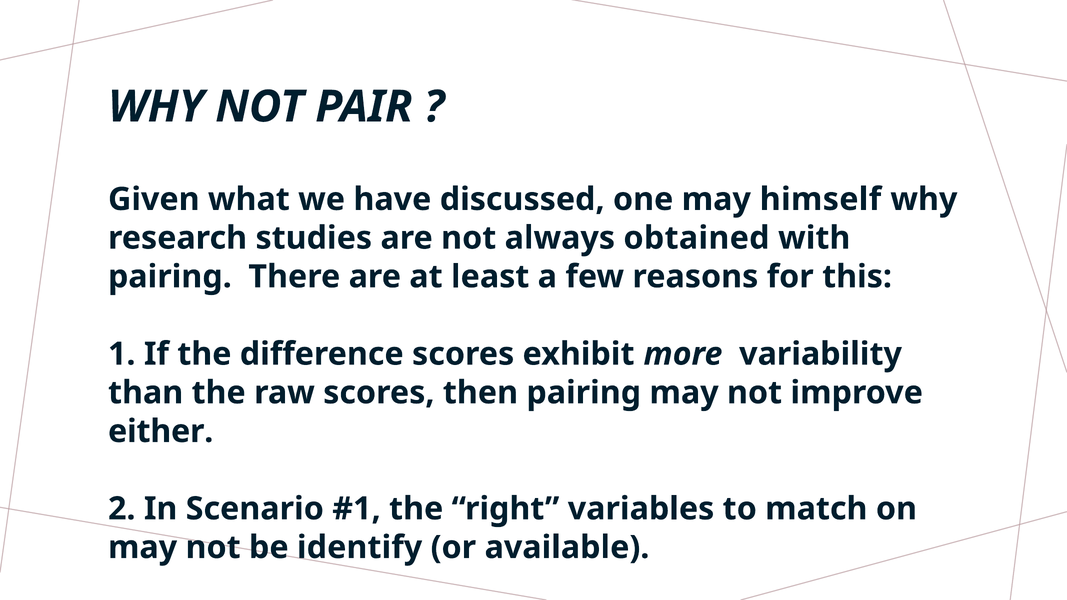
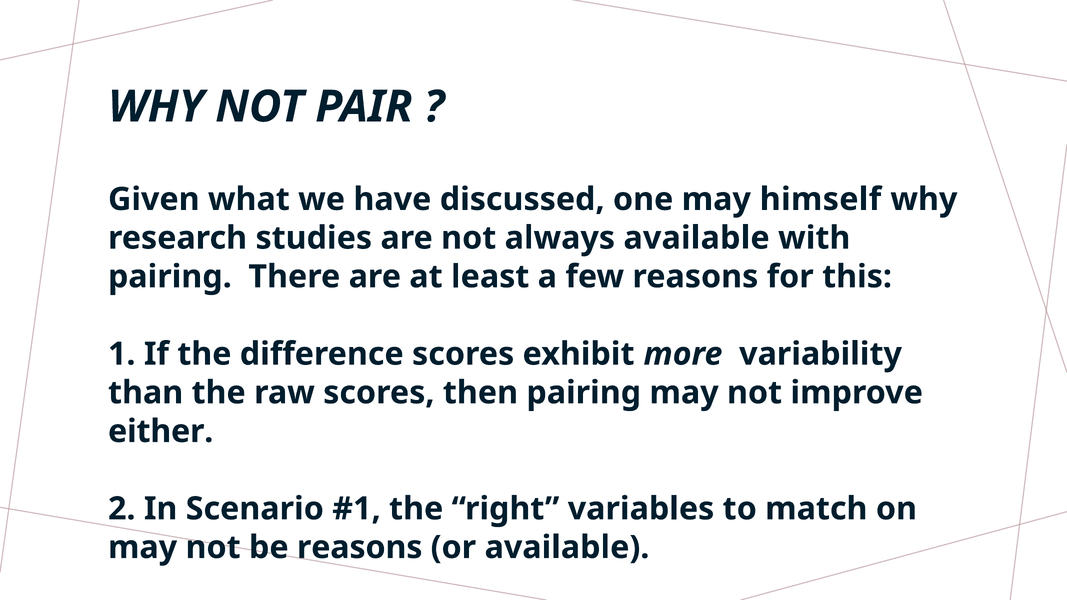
always obtained: obtained -> available (697, 238)
be identify: identify -> reasons (360, 548)
